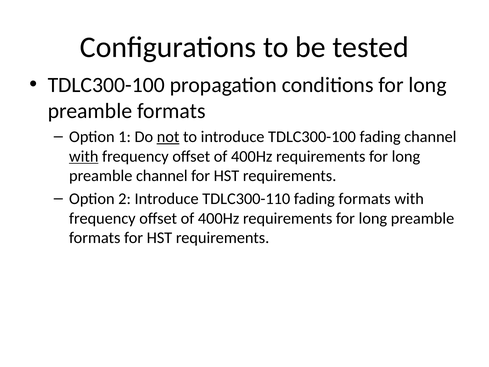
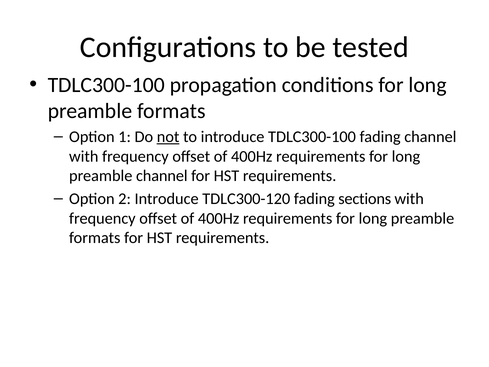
with underline: present -> none (84, 156)
TDLC300-110: TDLC300-110 -> TDLC300-120 (246, 199)
fading formats: formats -> sections (365, 199)
